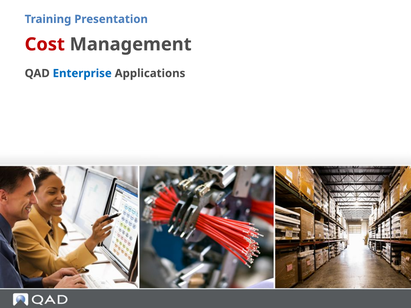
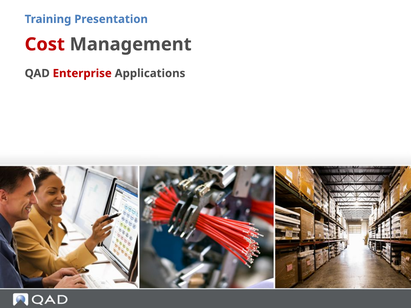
Enterprise colour: blue -> red (82, 73)
